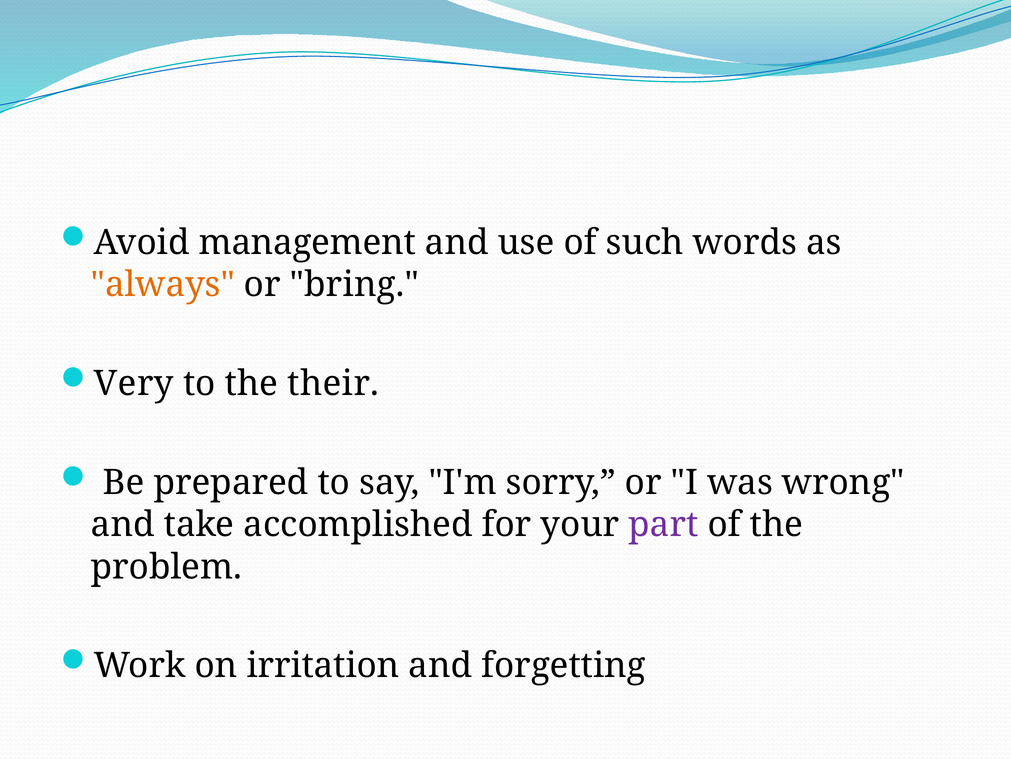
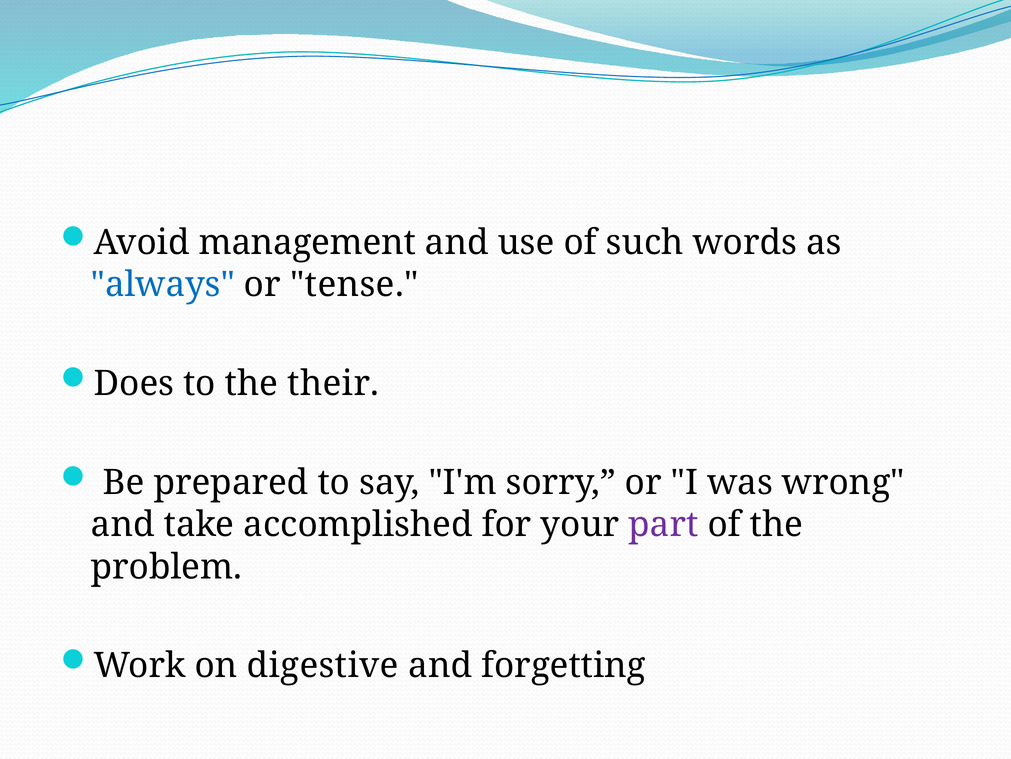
always colour: orange -> blue (163, 285)
bring: bring -> tense (354, 285)
Very: Very -> Does (134, 383)
irritation: irritation -> digestive (323, 665)
